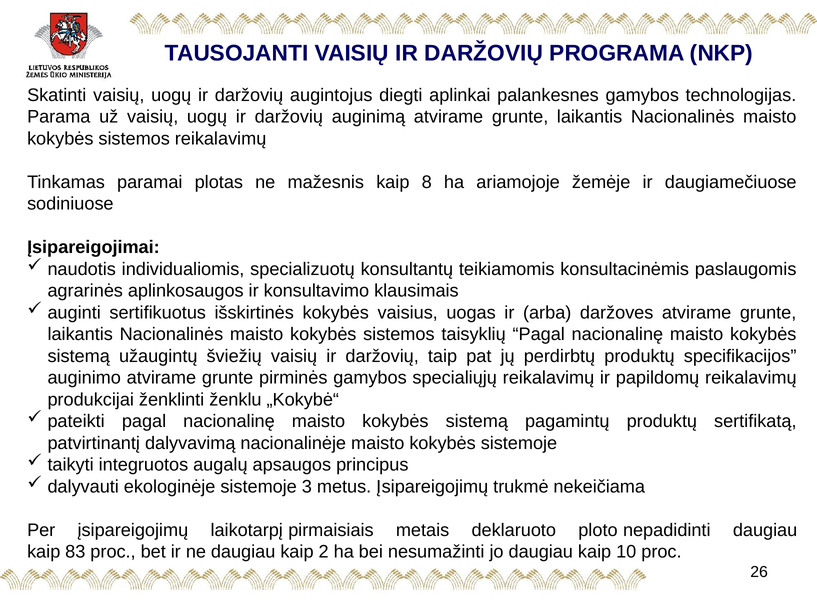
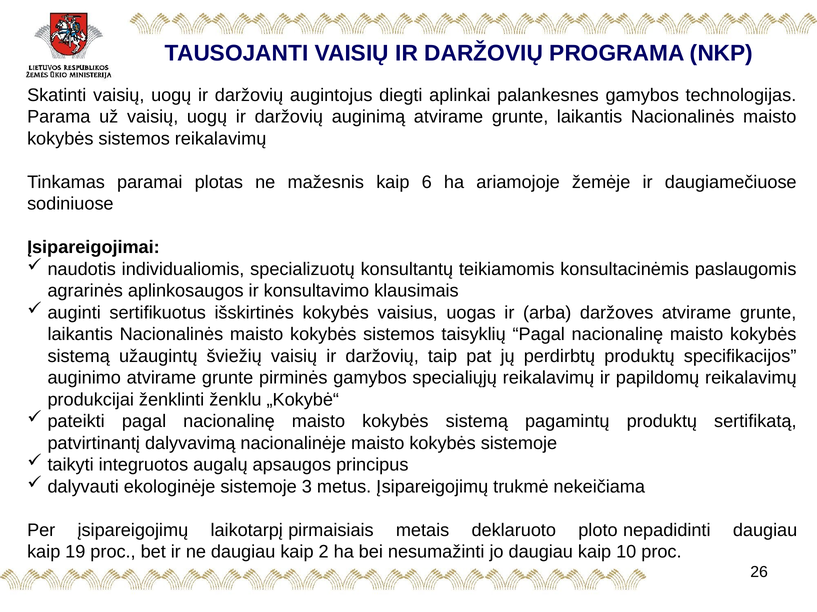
8: 8 -> 6 (427, 182)
83: 83 -> 19 (75, 553)
